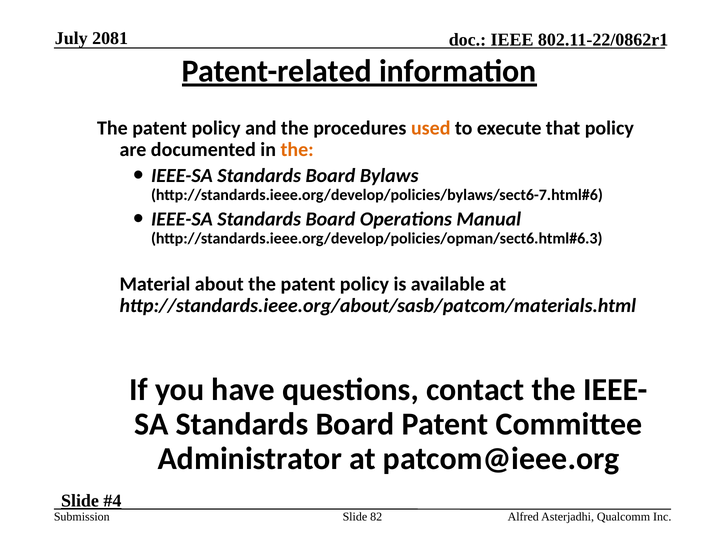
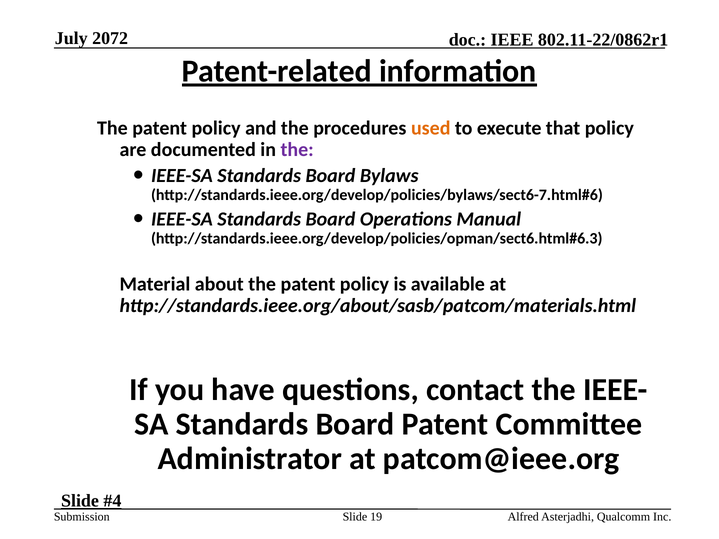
2081: 2081 -> 2072 (110, 38)
the colour: orange -> purple (297, 150)
82: 82 -> 19 (376, 517)
